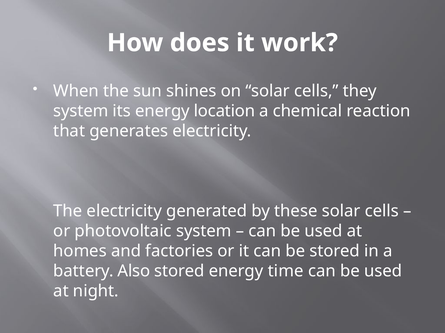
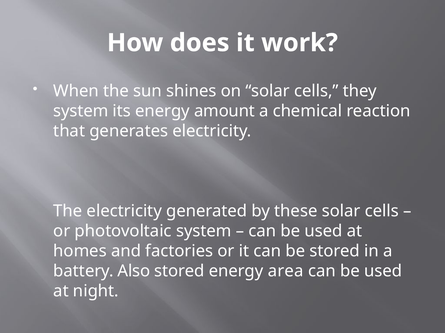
location: location -> amount (224, 111)
time: time -> area (286, 272)
